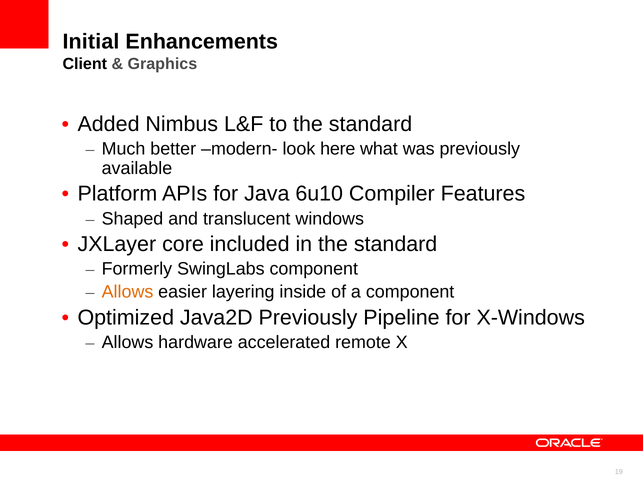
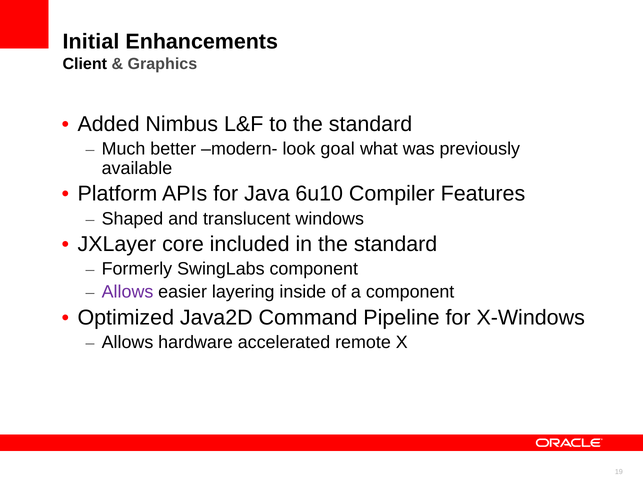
here: here -> goal (338, 149)
Allows colour: orange -> purple (128, 291)
Java2D Previously: Previously -> Command (308, 317)
